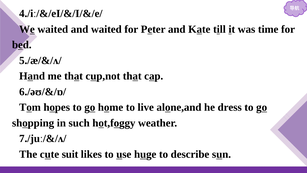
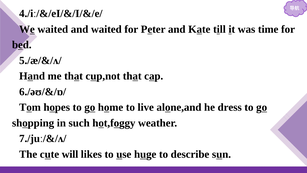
suit: suit -> will (70, 154)
